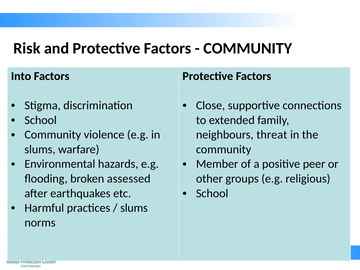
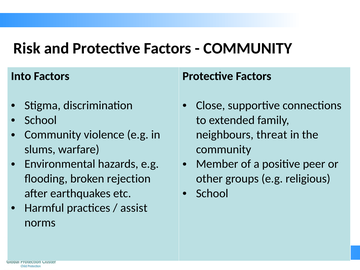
assessed: assessed -> rejection (129, 179)
slums: slums -> assist (134, 208)
